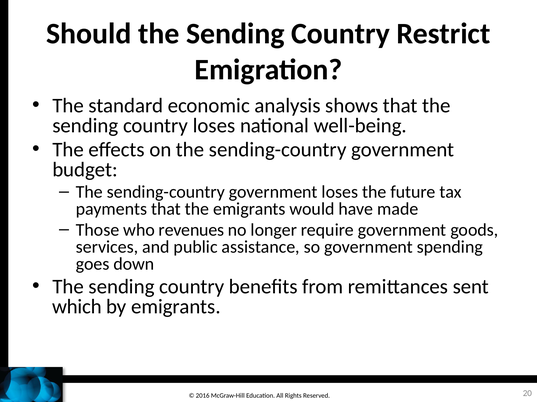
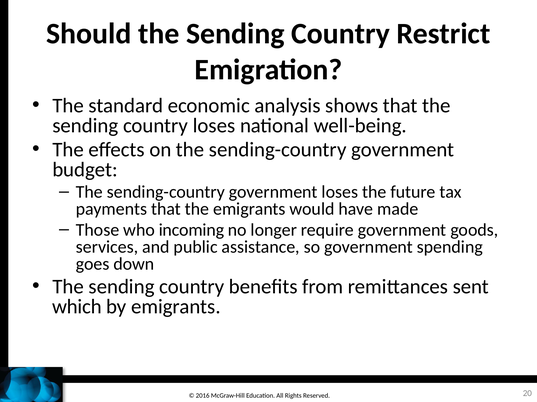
revenues: revenues -> incoming (191, 230)
